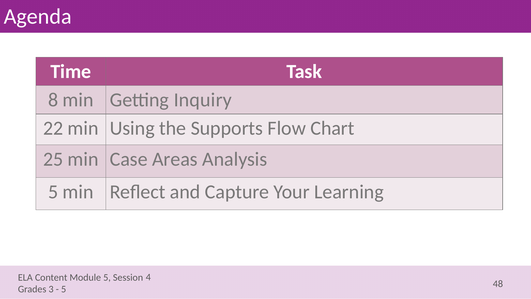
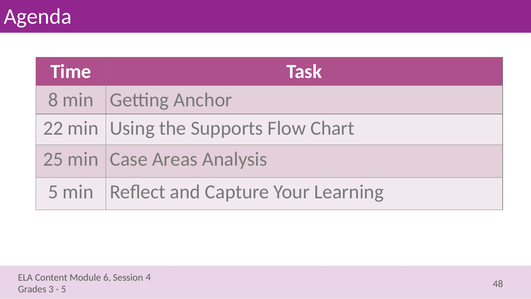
Inquiry: Inquiry -> Anchor (203, 100)
5: 5 -> 6 (107, 277)
